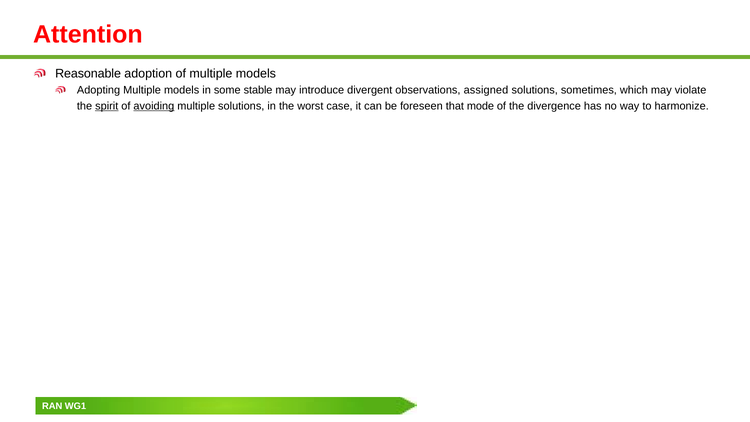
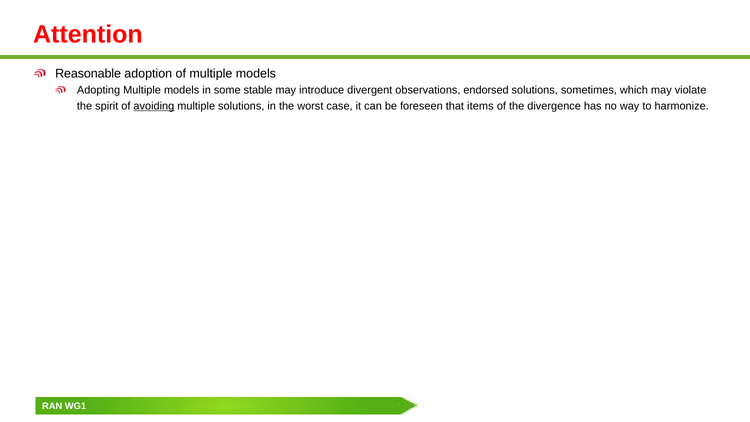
assigned: assigned -> endorsed (486, 90)
spirit underline: present -> none (107, 106)
mode: mode -> items (480, 106)
